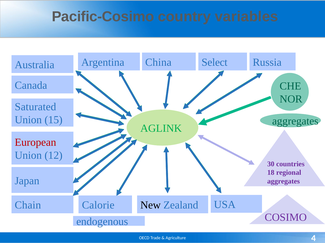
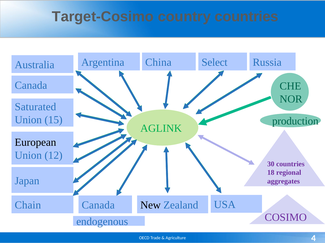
Pacific-Cosimo: Pacific-Cosimo -> Target-Cosimo (103, 17)
country variables: variables -> countries (247, 17)
aggregates: aggregates -> production (295, 121)
European colour: red -> black (35, 143)
Calorie: Calorie -> Canada (98, 206)
